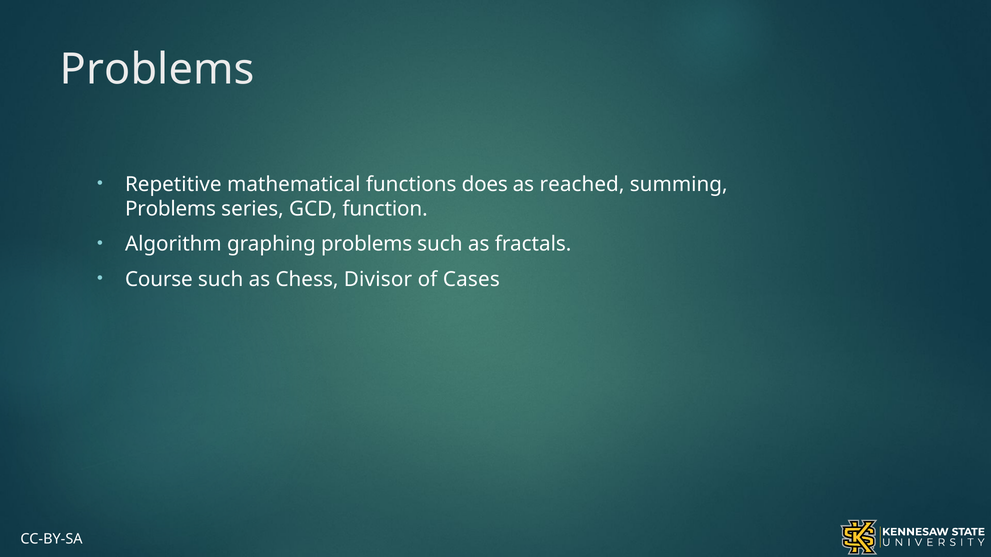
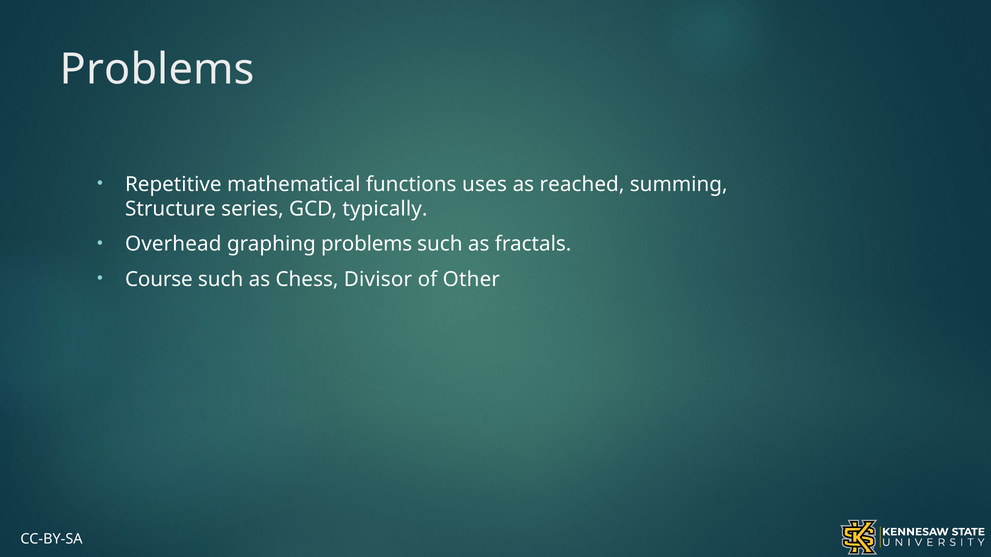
does: does -> uses (485, 184)
Problems: Problems -> Structure (170, 209)
function: function -> typically (385, 209)
Algorithm: Algorithm -> Overhead (173, 244)
Cases: Cases -> Other (471, 279)
